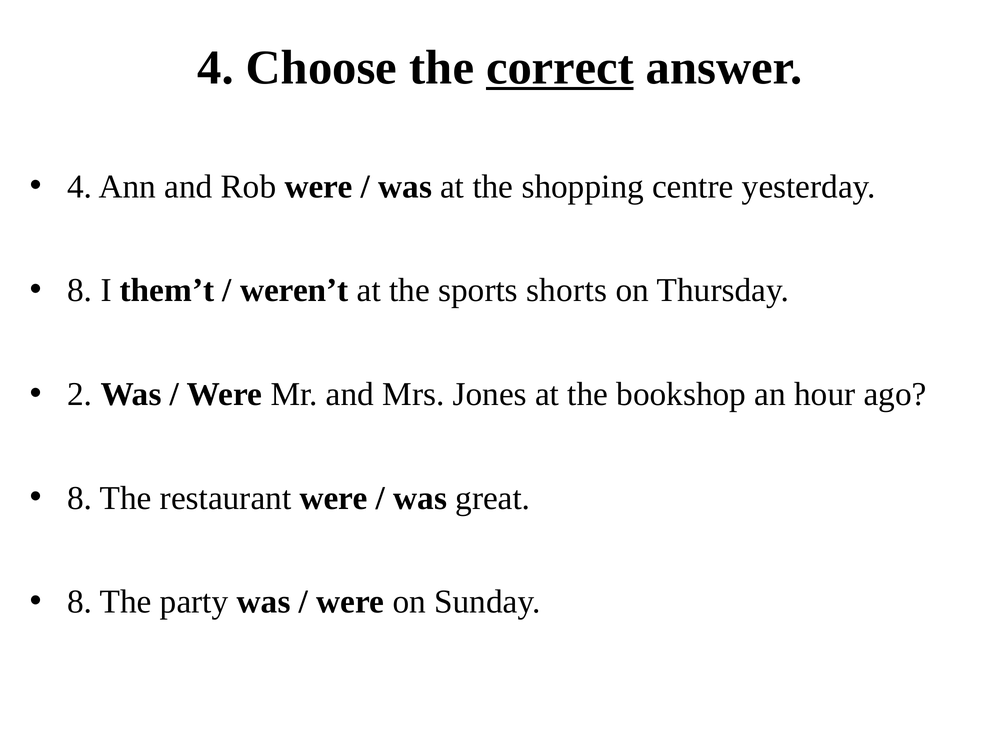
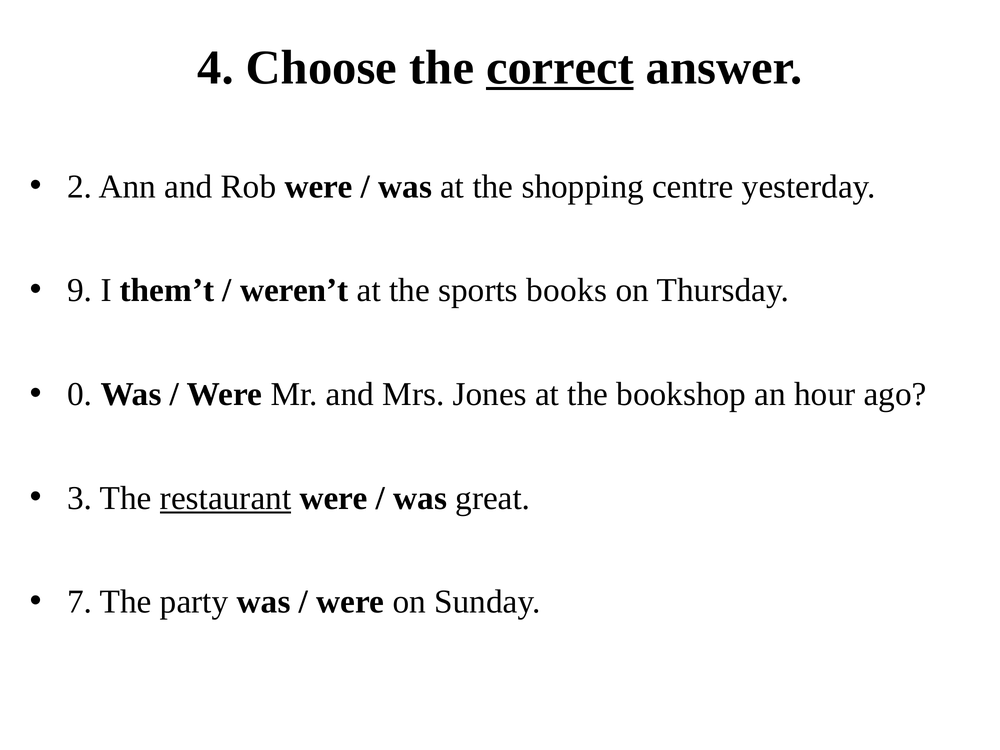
4: 4 -> 2 (80, 187)
8: 8 -> 9 (80, 290)
shorts: shorts -> books (567, 290)
2: 2 -> 0 (80, 394)
8: 8 -> 3 (80, 498)
restaurant underline: none -> present (226, 498)
8: 8 -> 7 (80, 602)
